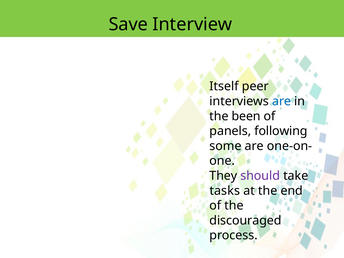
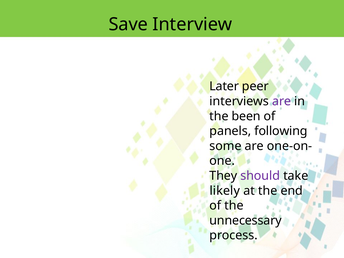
Itself: Itself -> Later (224, 86)
are colour: blue -> purple (282, 101)
tasks: tasks -> likely (225, 191)
discouraged: discouraged -> unnecessary (246, 220)
